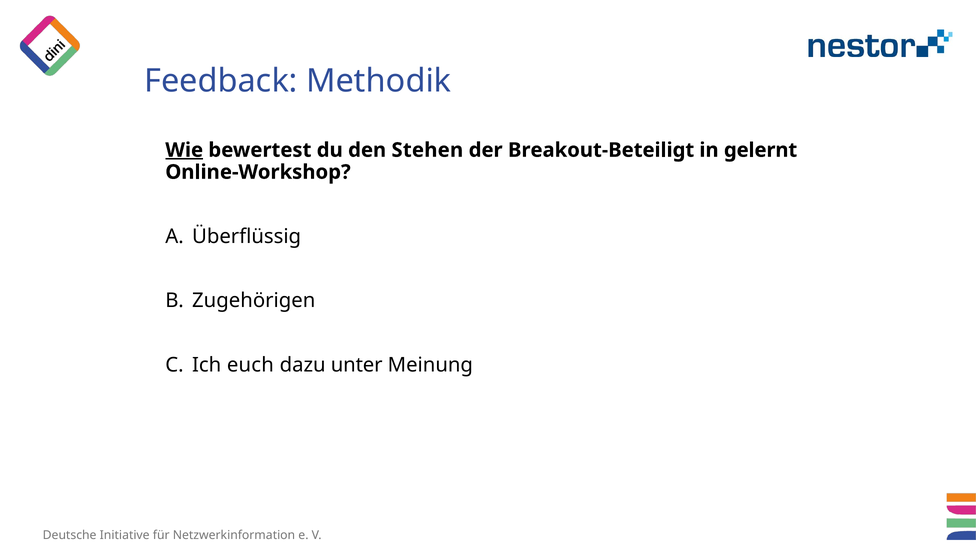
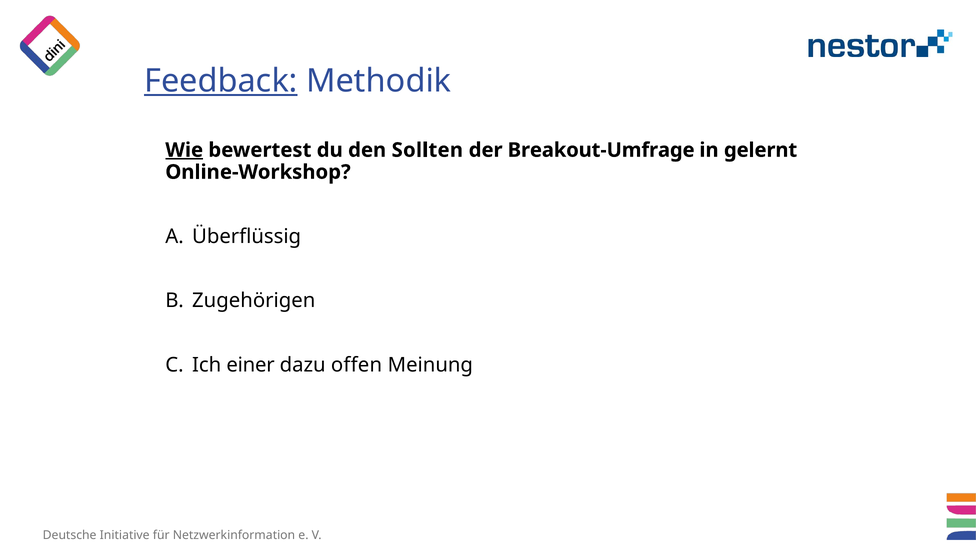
Feedback underline: none -> present (221, 81)
Stehen: Stehen -> Sollten (427, 150)
Breakout-Beteiligt: Breakout-Beteiligt -> Breakout-Umfrage (601, 150)
euch: euch -> einer (251, 365)
unter: unter -> offen (357, 365)
